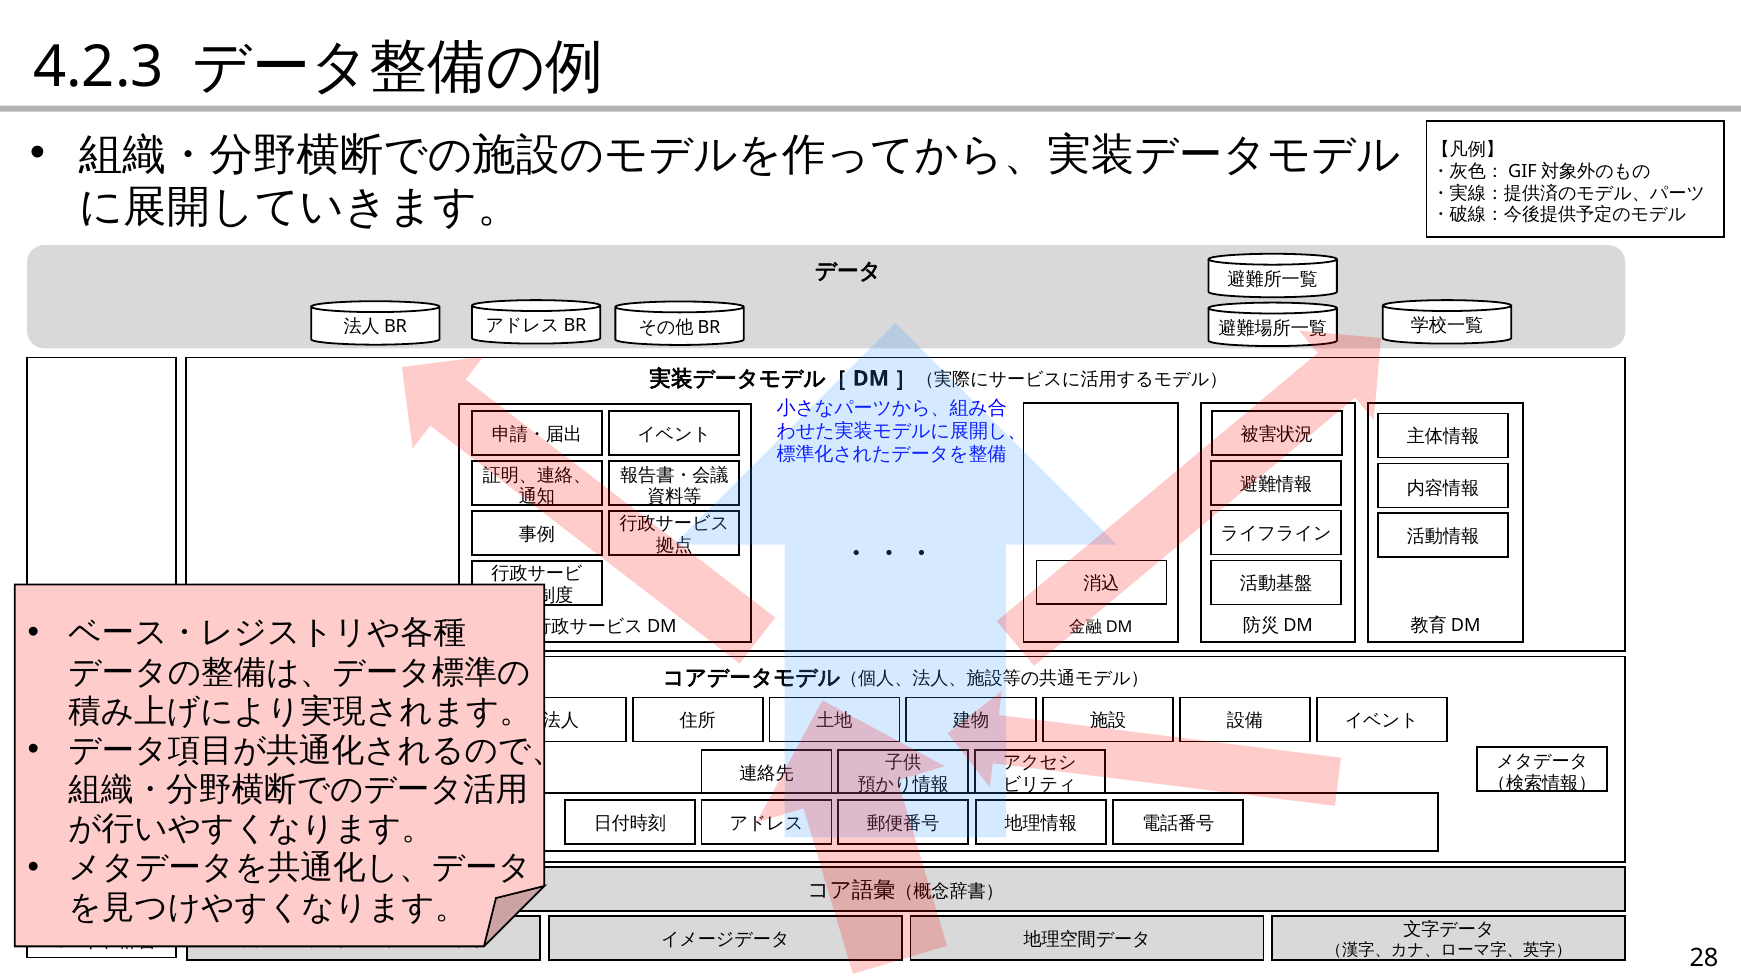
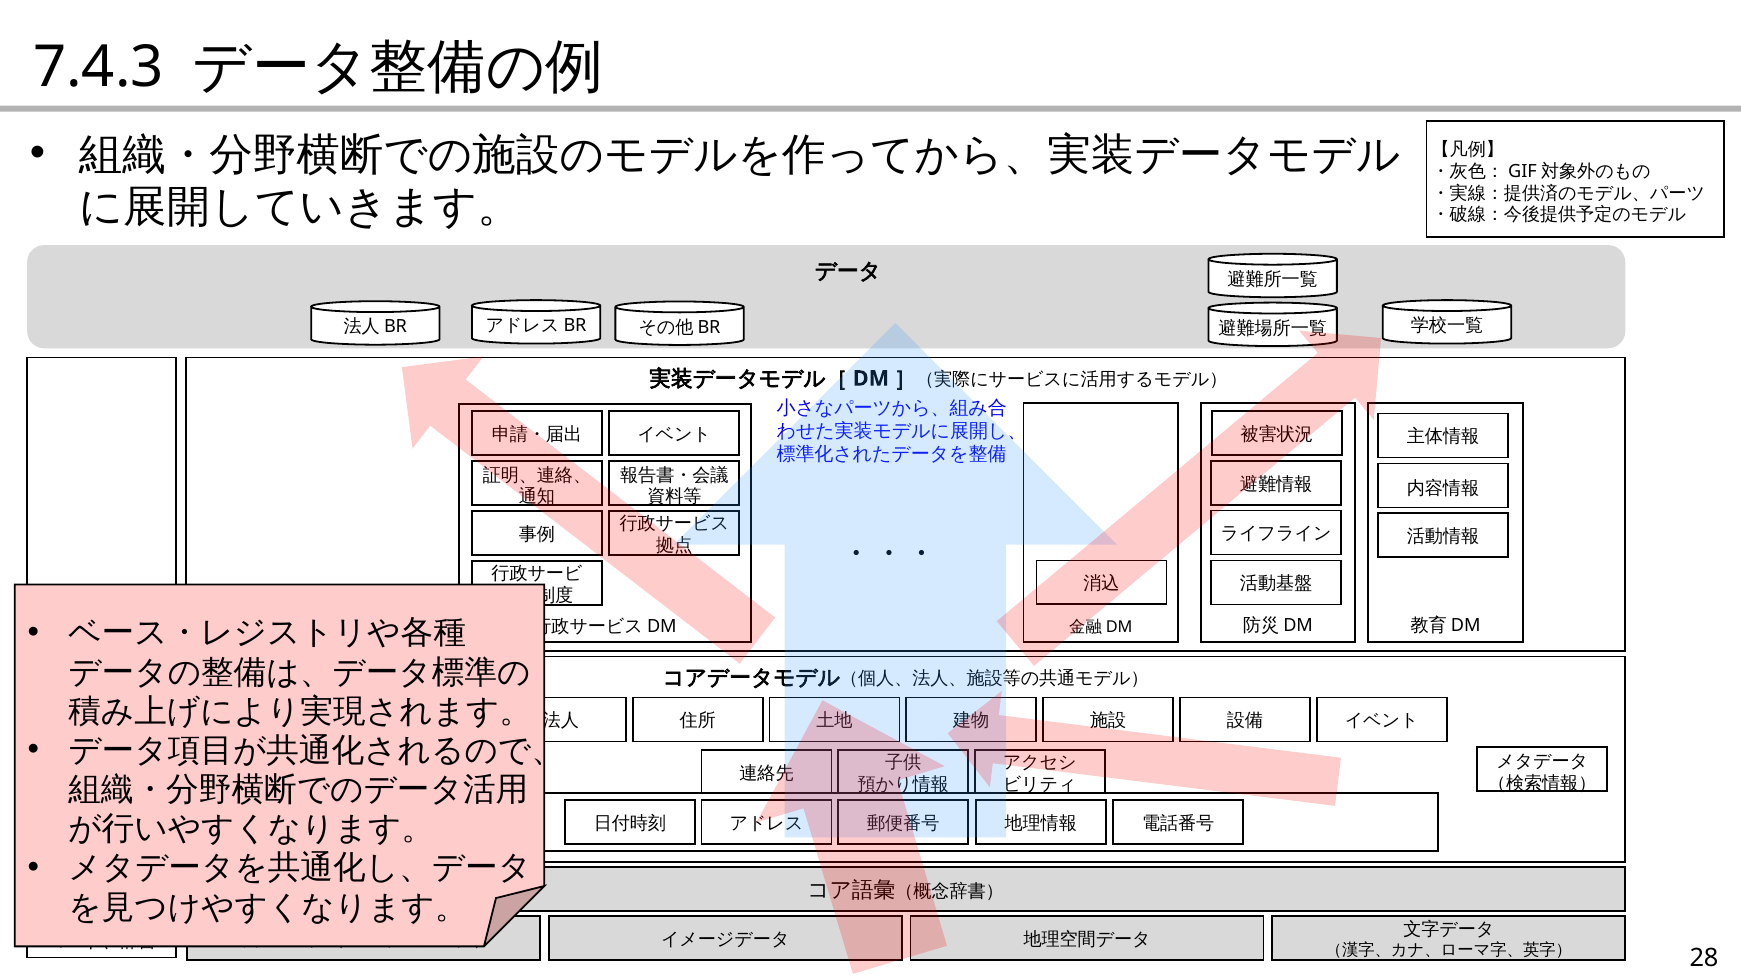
4.2.3: 4.2.3 -> 7.4.3 (99, 67)
